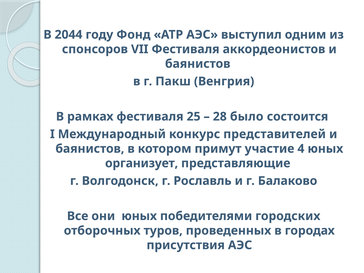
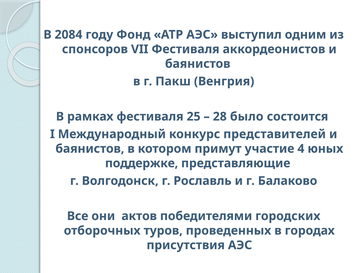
2044: 2044 -> 2084 (69, 35)
организует: организует -> поддержке (142, 163)
они юных: юных -> актов (139, 216)
